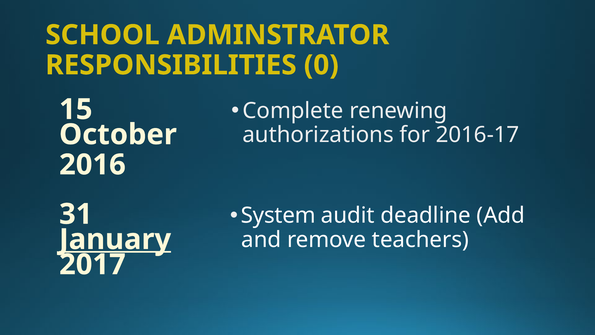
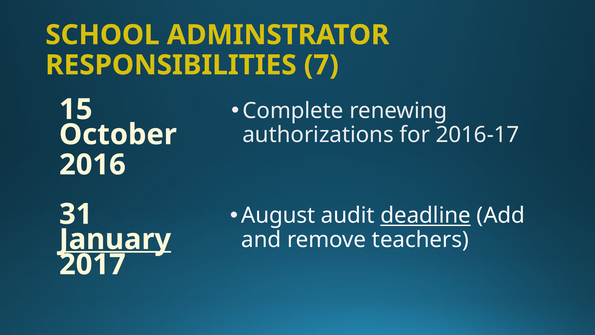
0: 0 -> 7 (321, 65)
System: System -> August (278, 215)
deadline underline: none -> present (426, 215)
